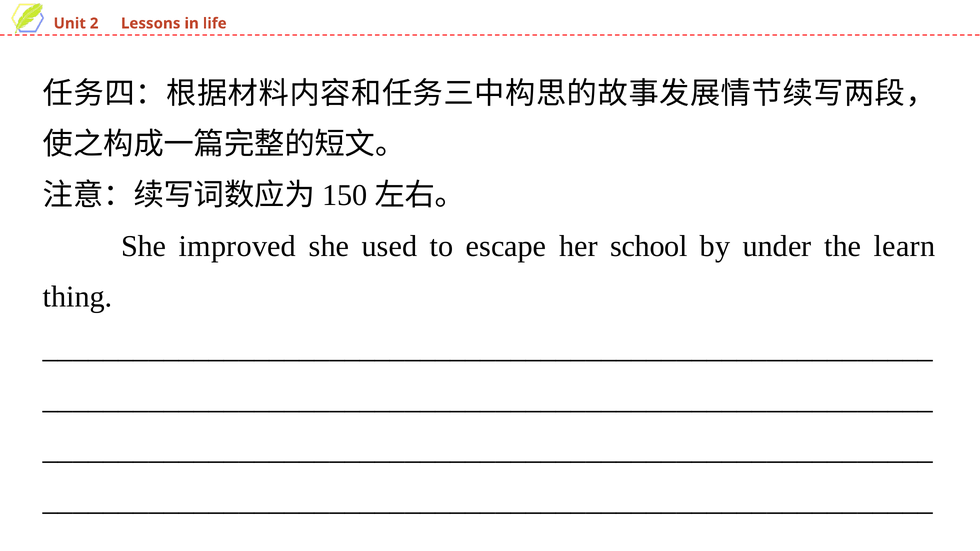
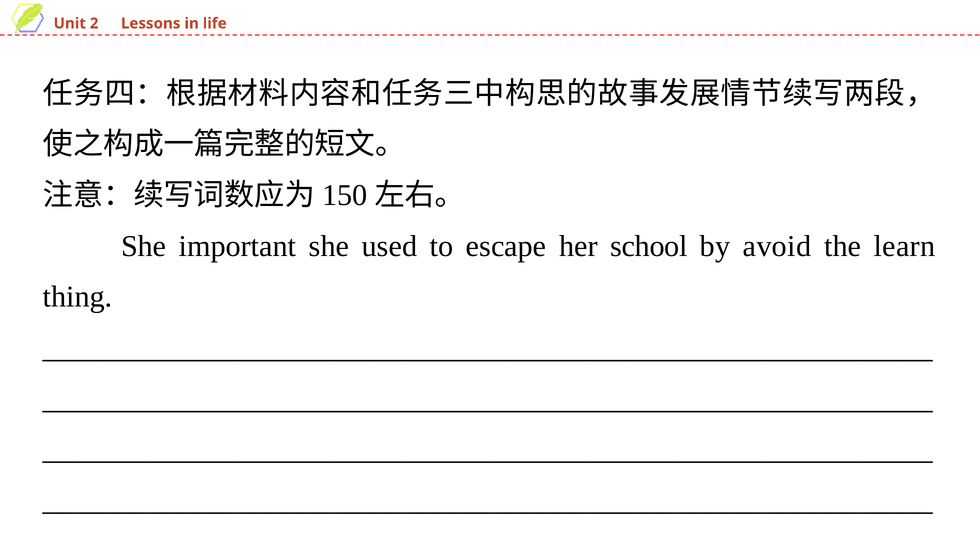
improved: improved -> important (238, 246)
under: under -> avoid (777, 246)
